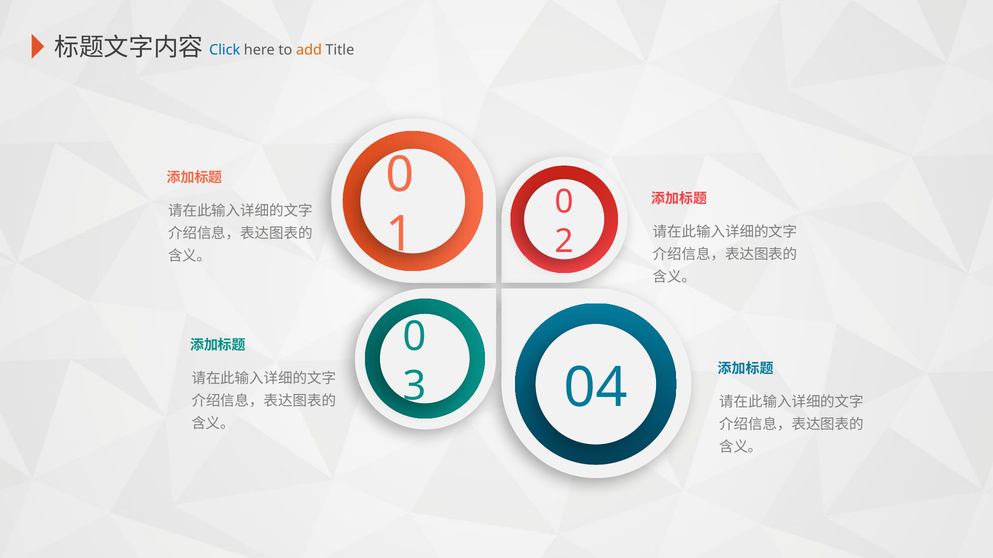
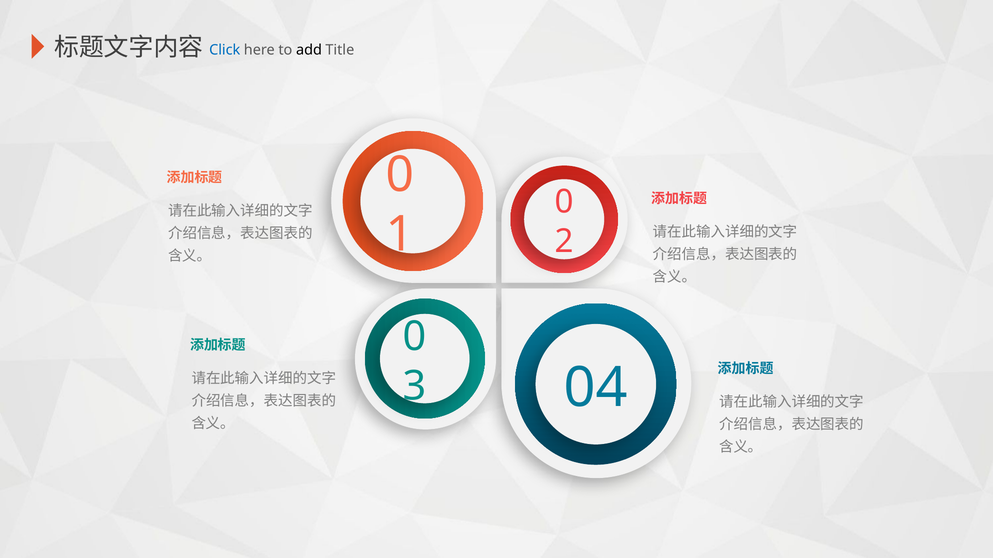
add colour: orange -> black (309, 50)
